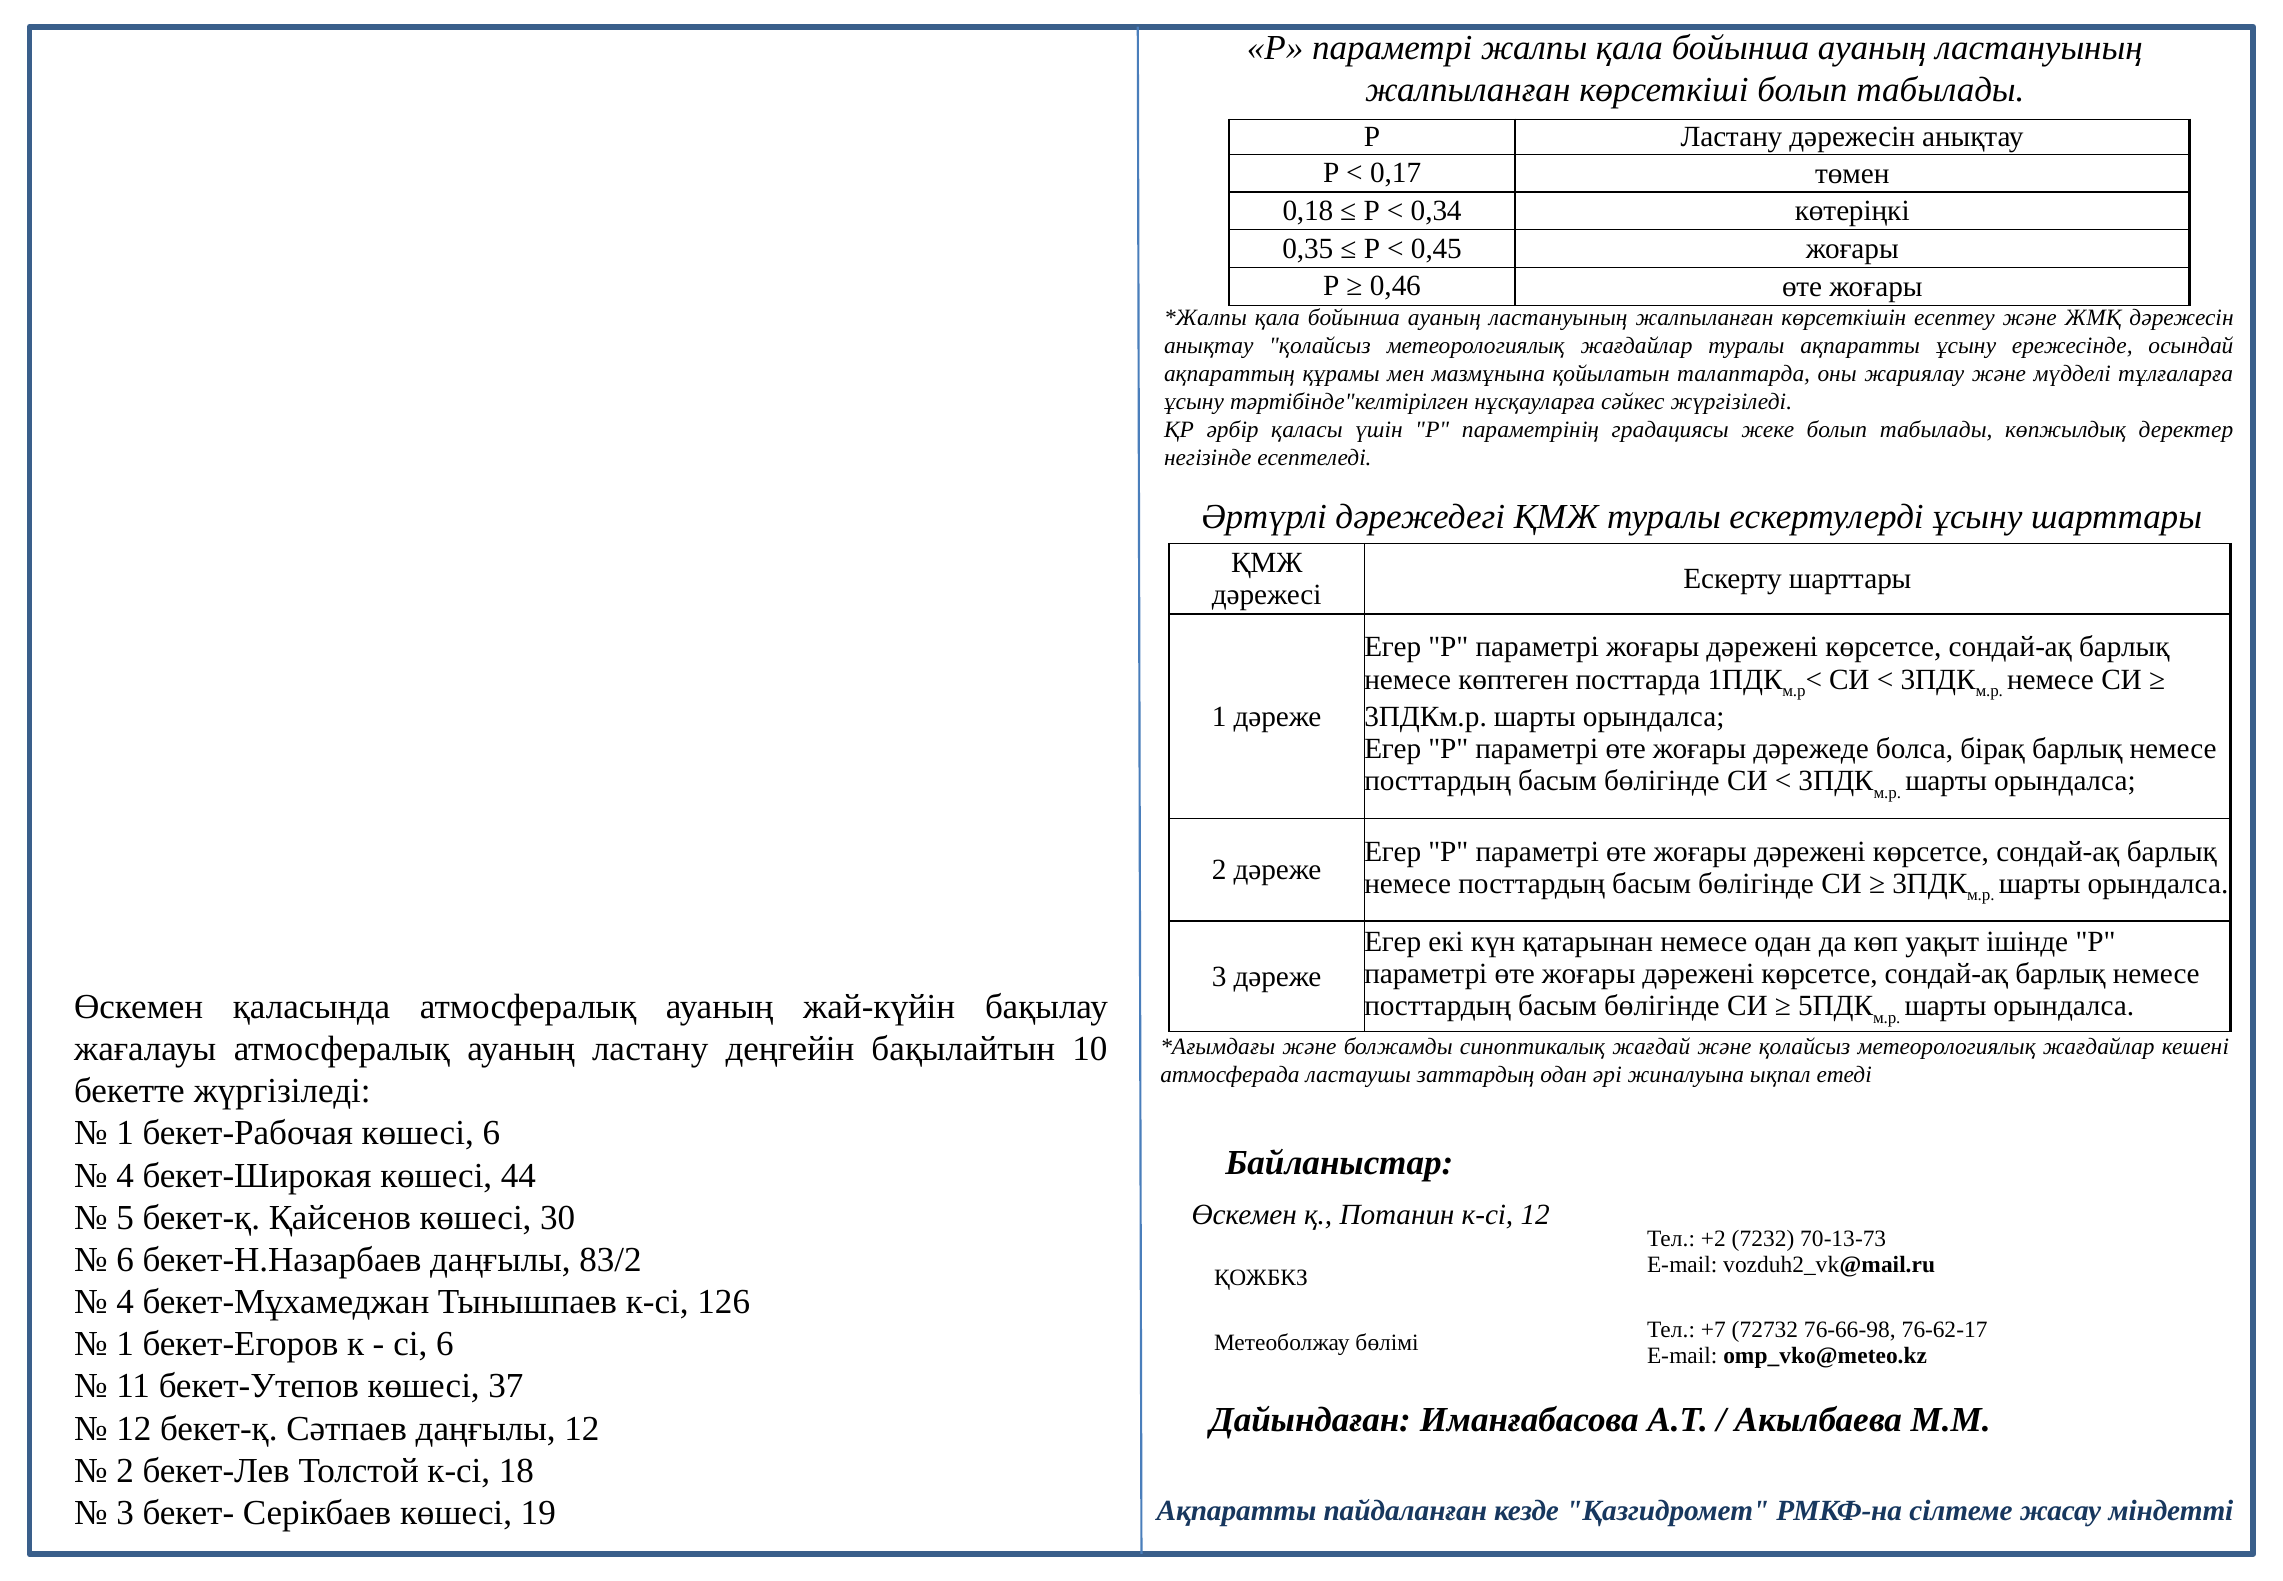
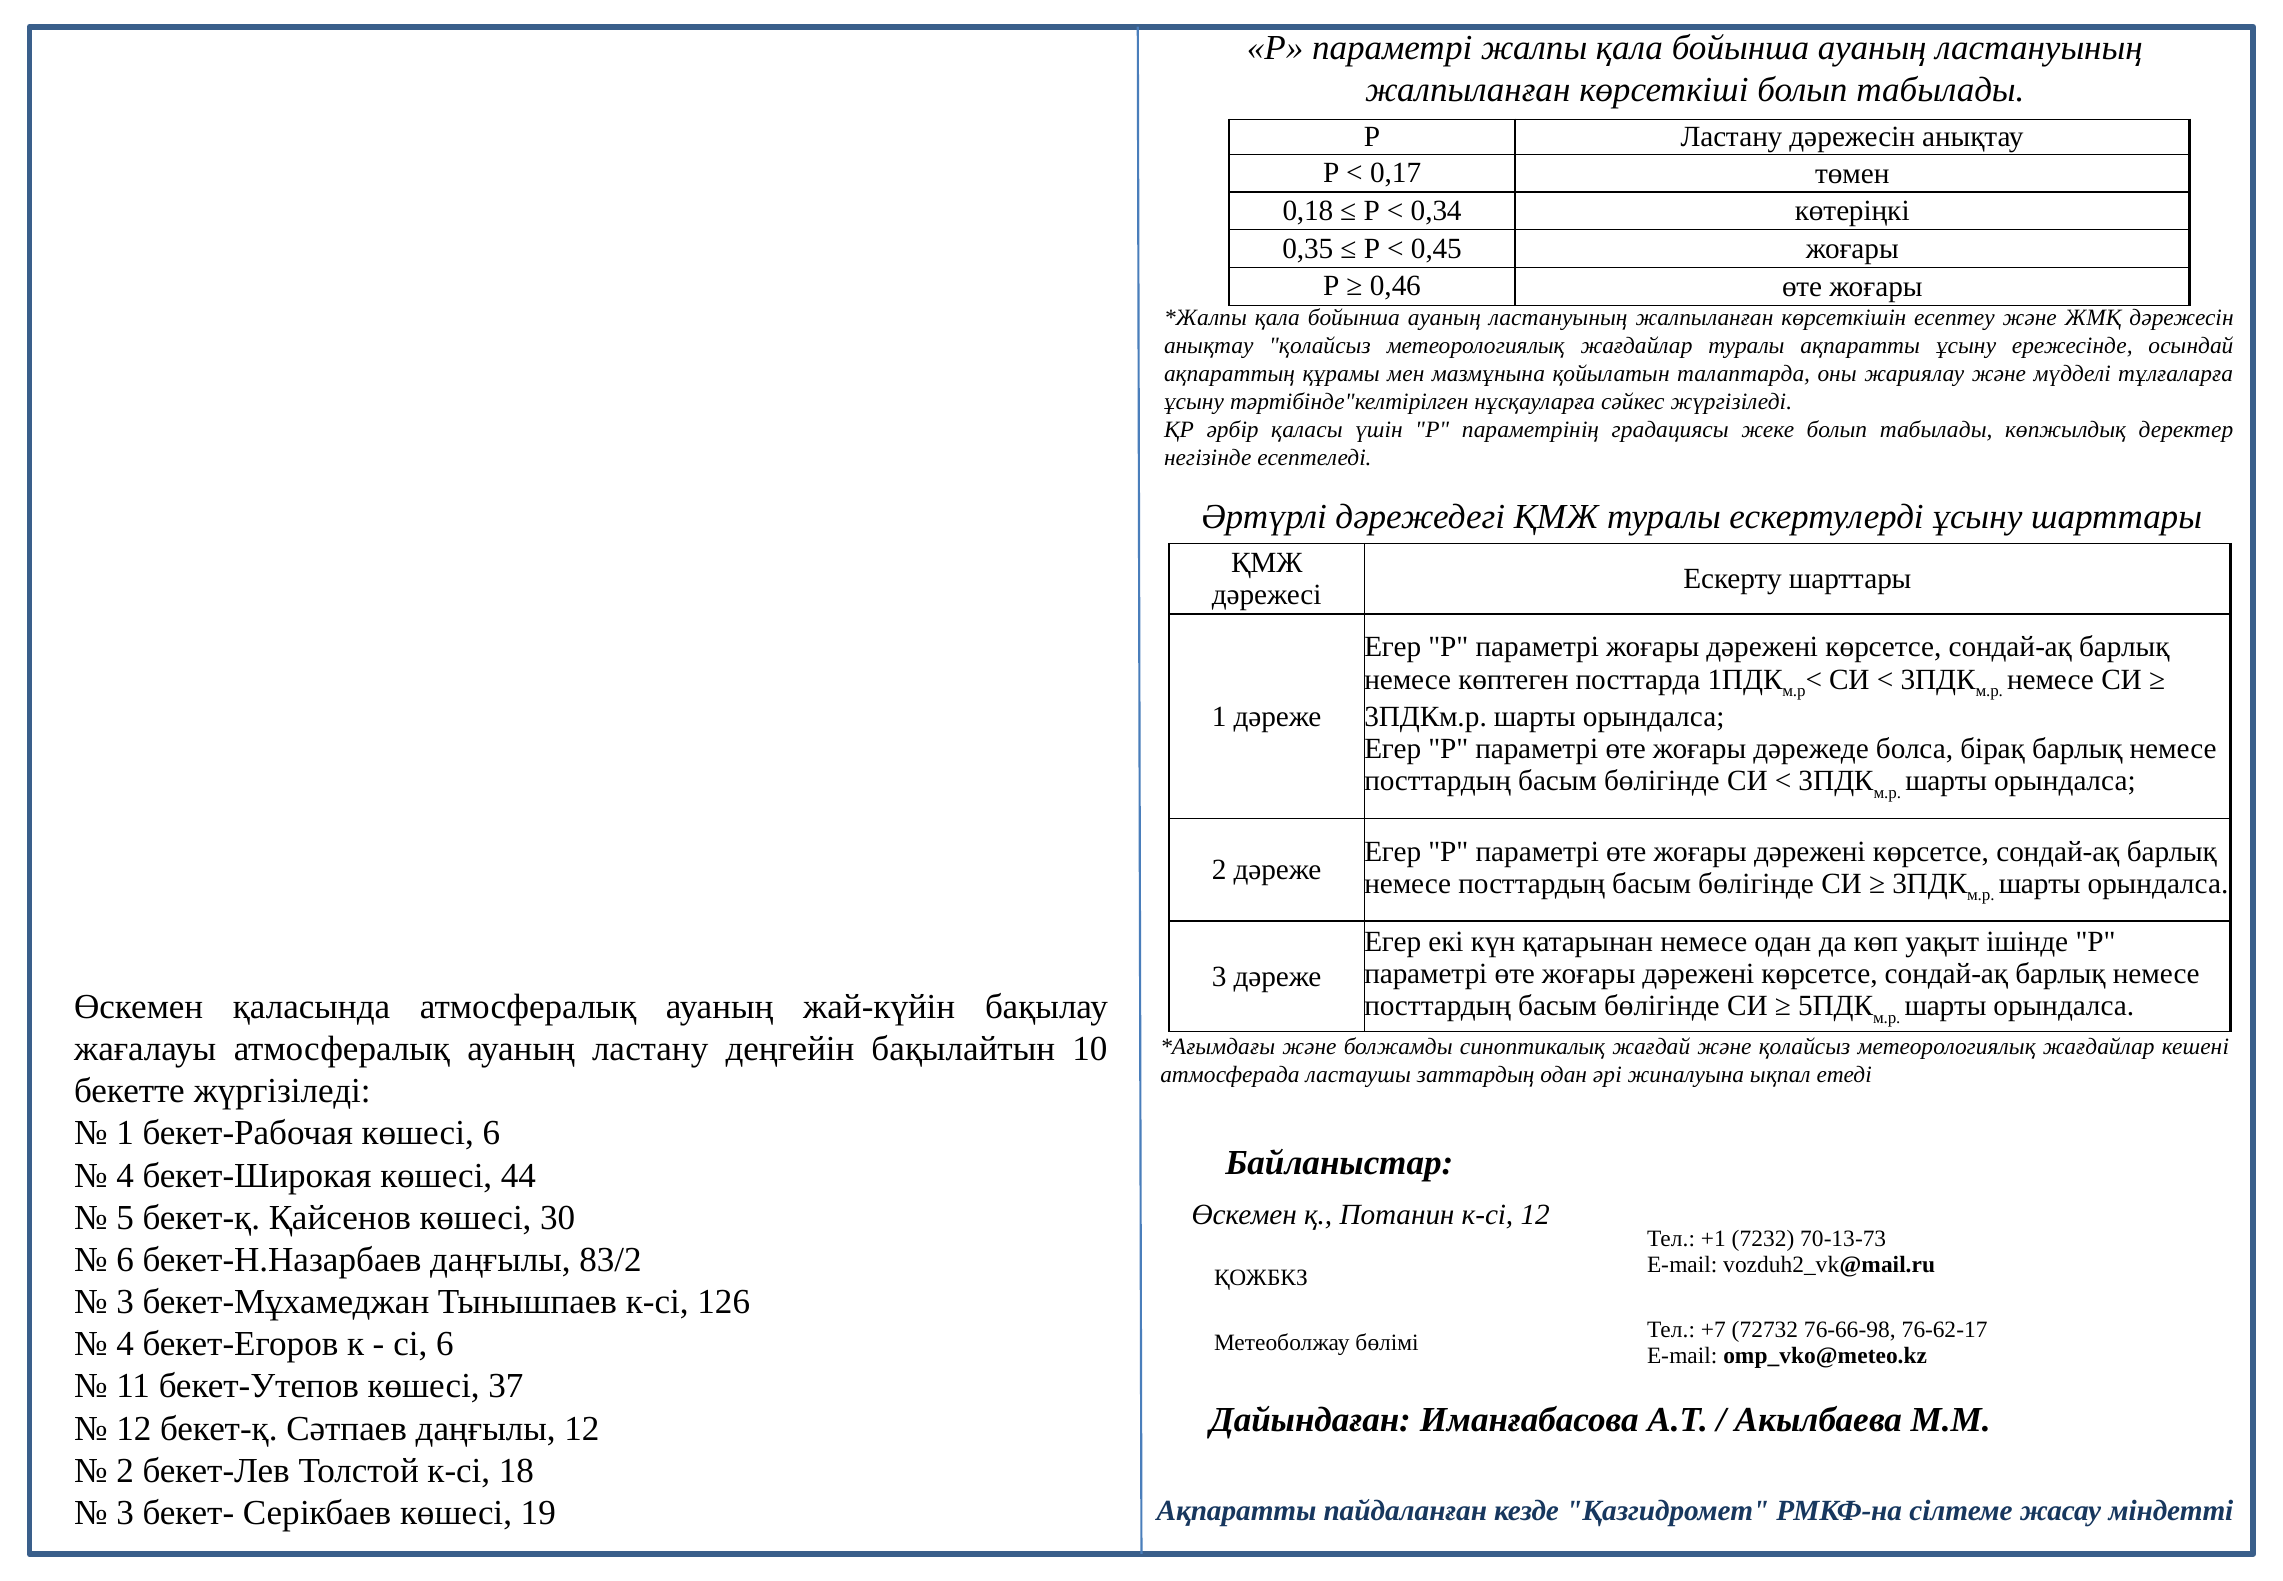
+2: +2 -> +1 (1713, 1238)
4: 4 -> 3 (125, 1302)
1: 1 -> 4 (125, 1344)
